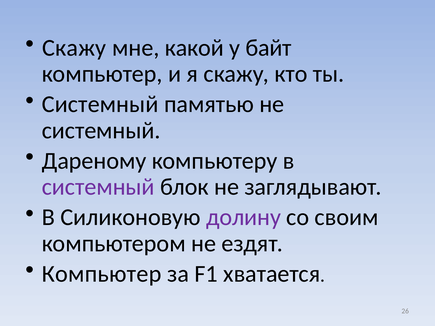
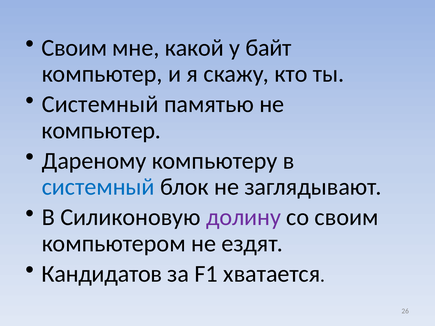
Скажу: Скажу -> Своим (74, 48)
системный: системный -> компьютер (101, 131)
системный colour: purple -> blue (98, 187)
Компьютер: Компьютер -> Кандидатов (102, 274)
